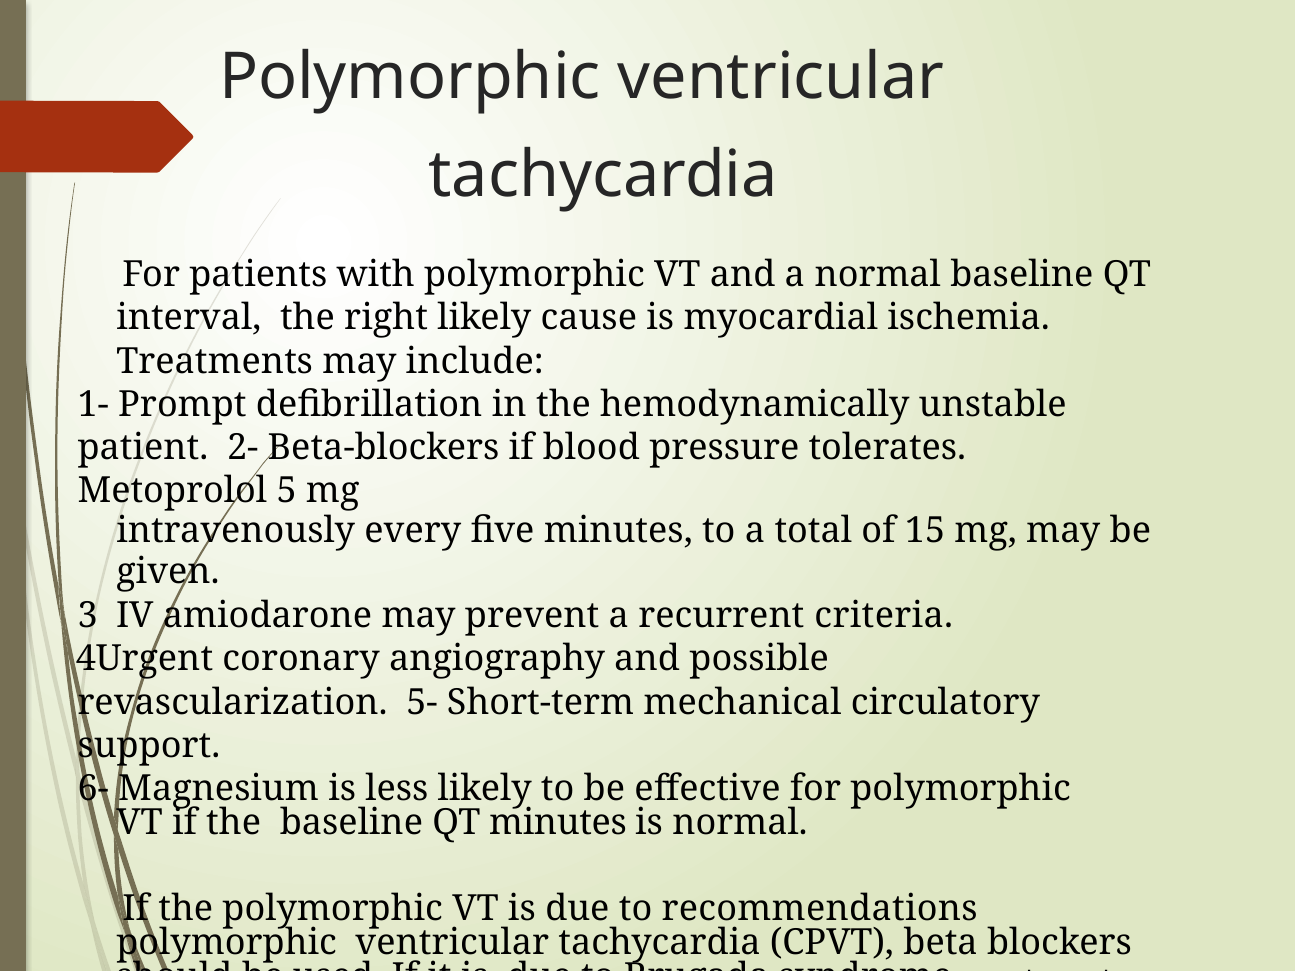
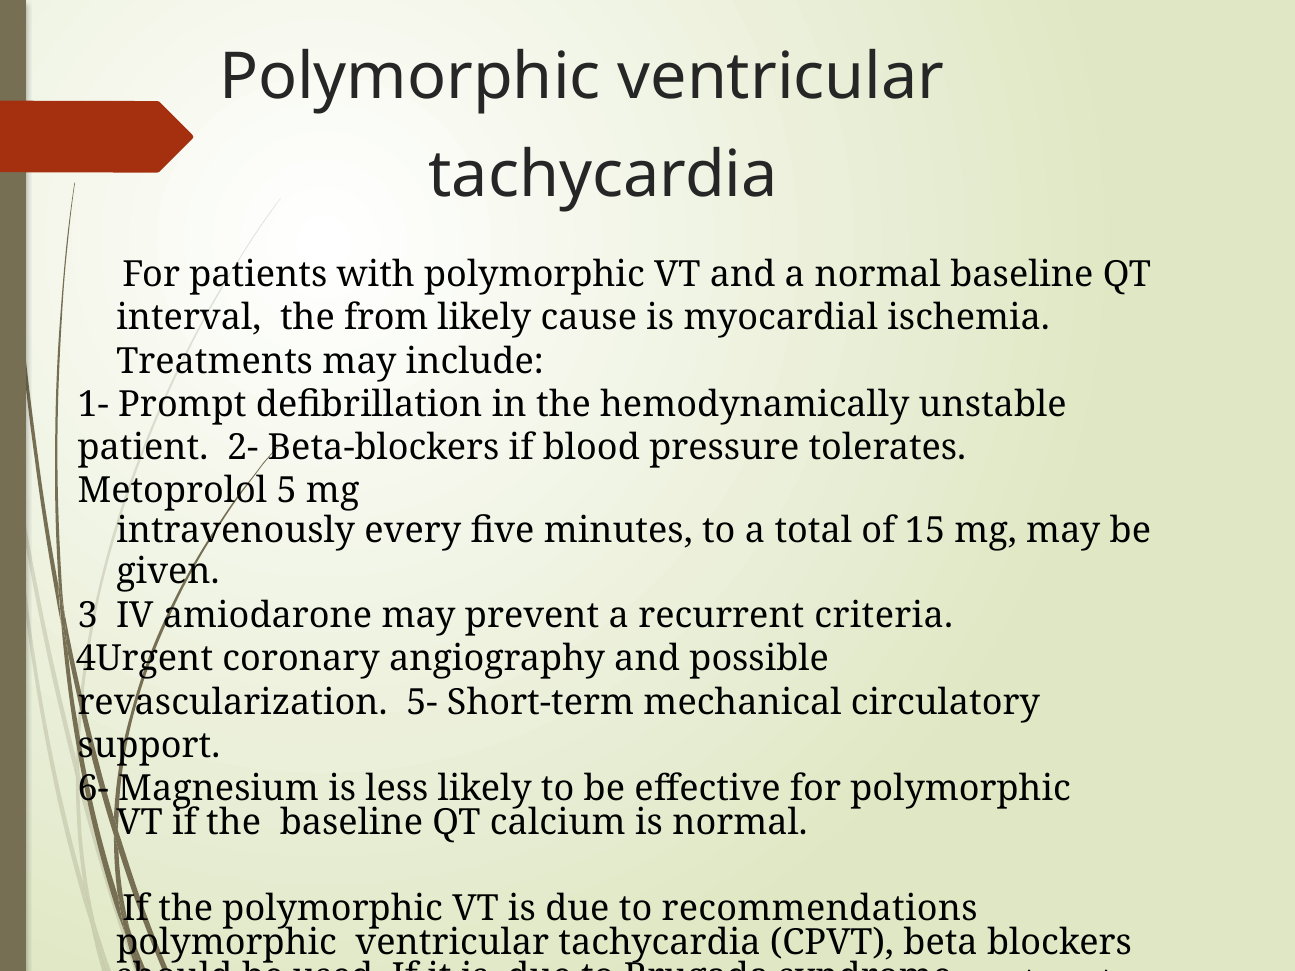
right: right -> from (386, 318)
QT minutes: minutes -> calcium (558, 823)
